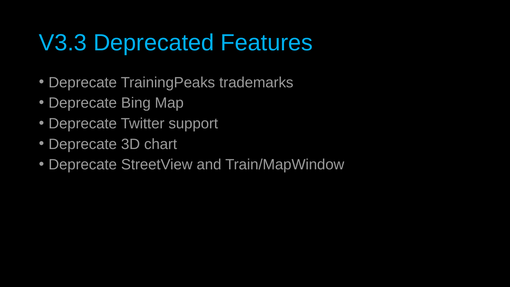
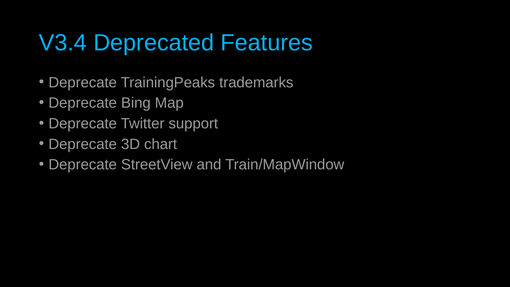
V3.3: V3.3 -> V3.4 (63, 43)
